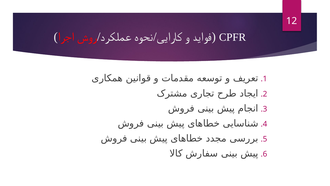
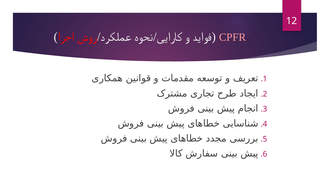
CPFR colour: white -> pink (232, 37)
